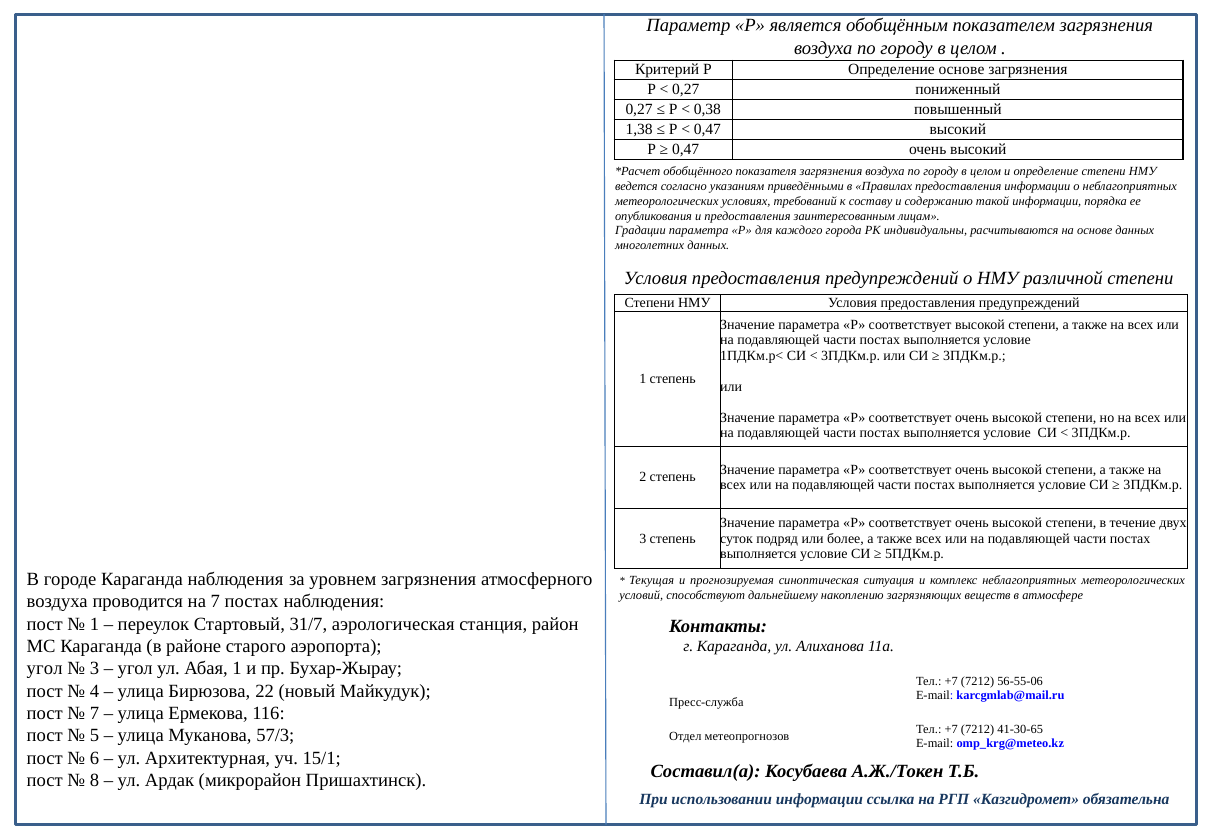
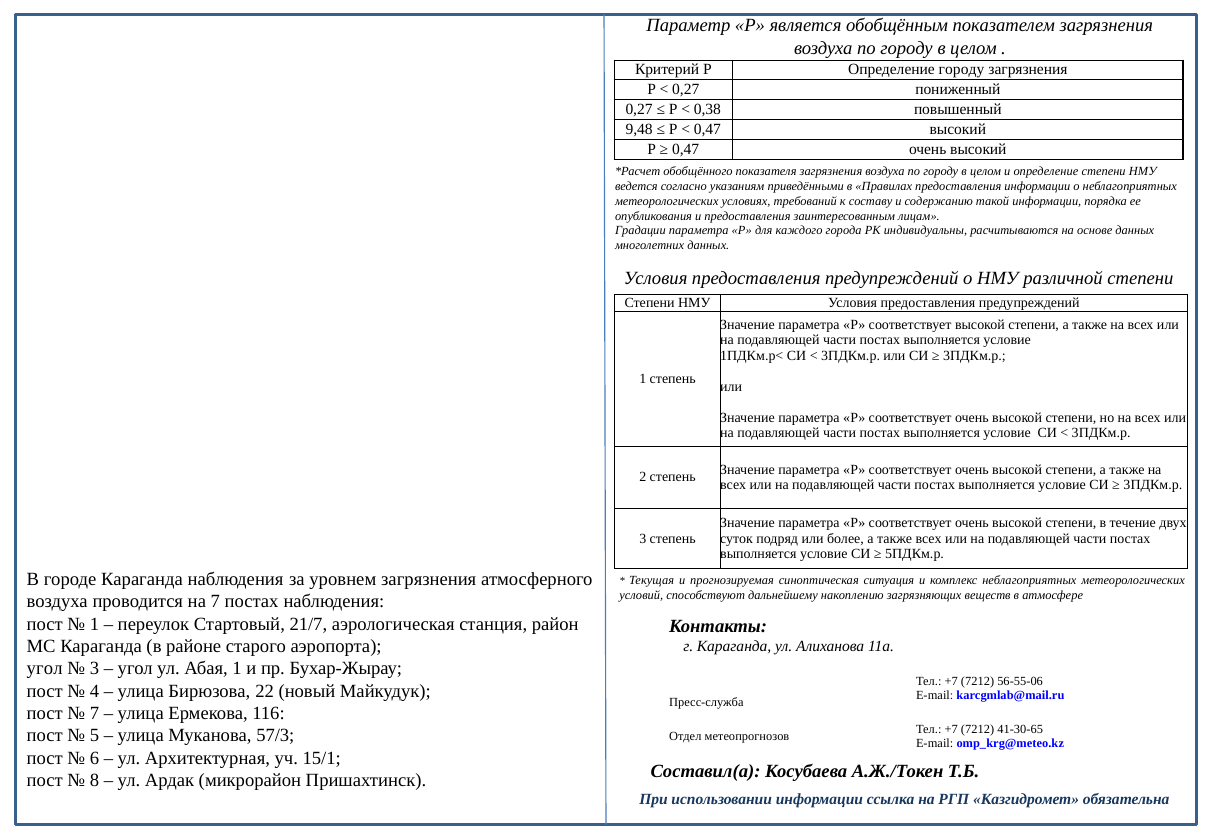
Определение основе: основе -> городу (962, 70)
1,38: 1,38 -> 9,48 (639, 130)
31/7: 31/7 -> 21/7 (308, 624)
